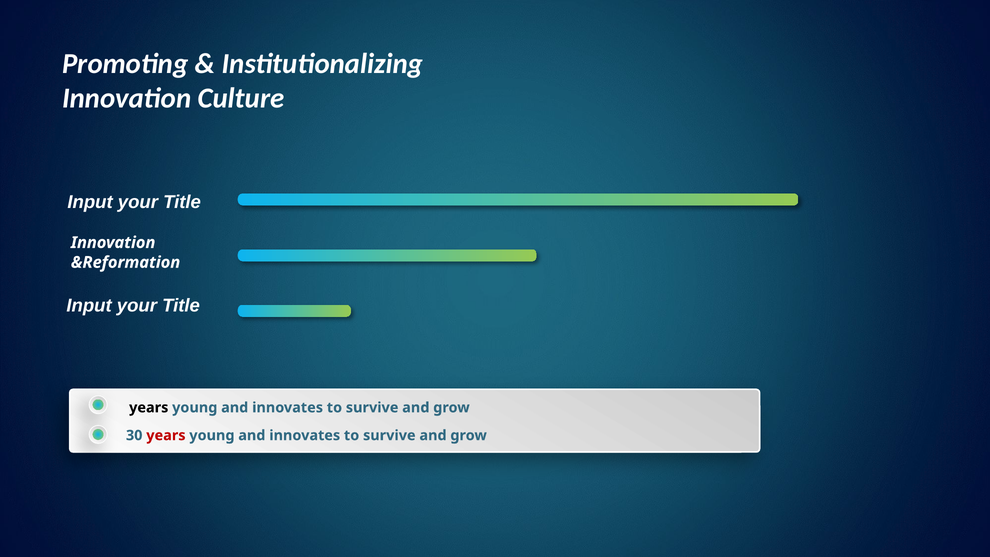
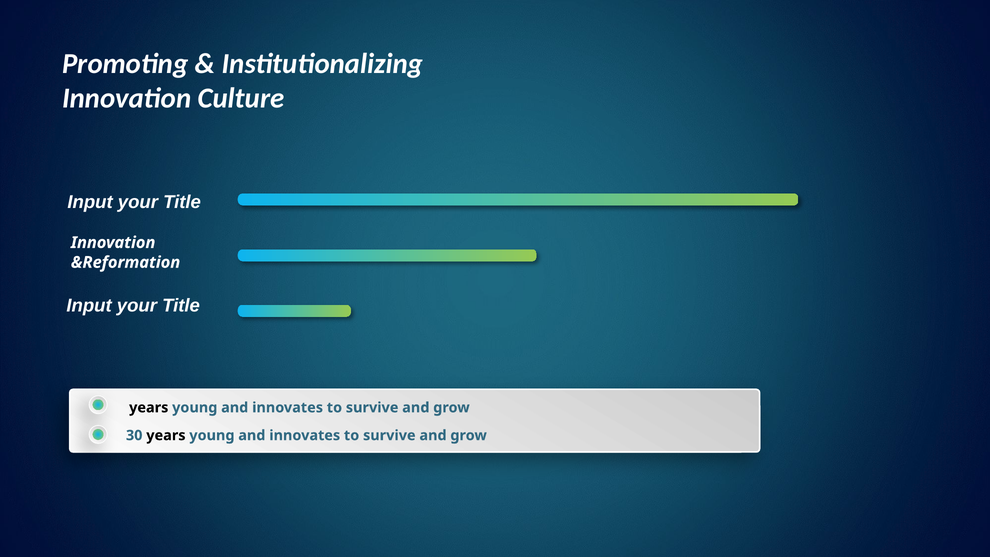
years colour: red -> black (166, 435)
